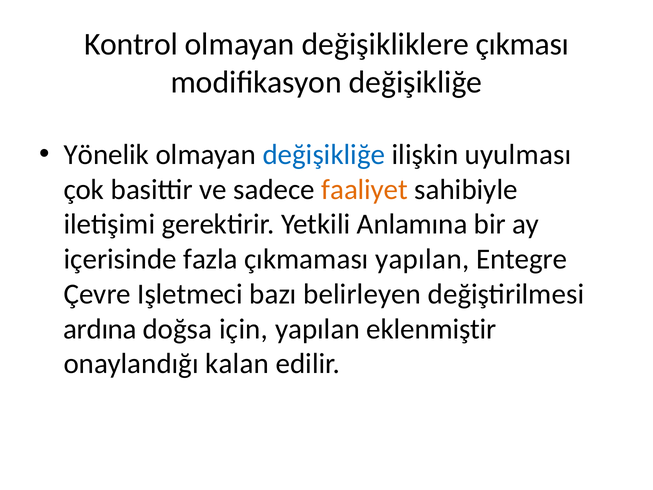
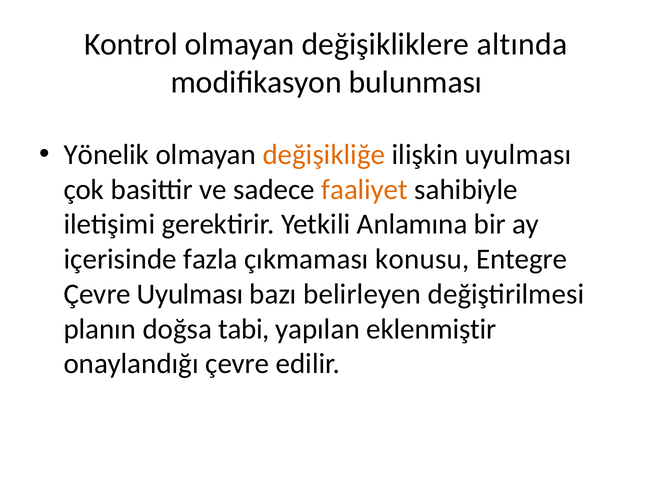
çıkması: çıkması -> altında (522, 44)
modifikasyon değişikliğe: değişikliğe -> bulunması (416, 82)
değişikliğe colour: blue -> orange (324, 154)
çıkmaması yapılan: yapılan -> konusu (422, 259)
Çevre Işletmeci: Işletmeci -> Uyulması (190, 294)
ardına: ardına -> planın (100, 329)
için: için -> tabi (244, 329)
onaylandığı kalan: kalan -> çevre (237, 364)
